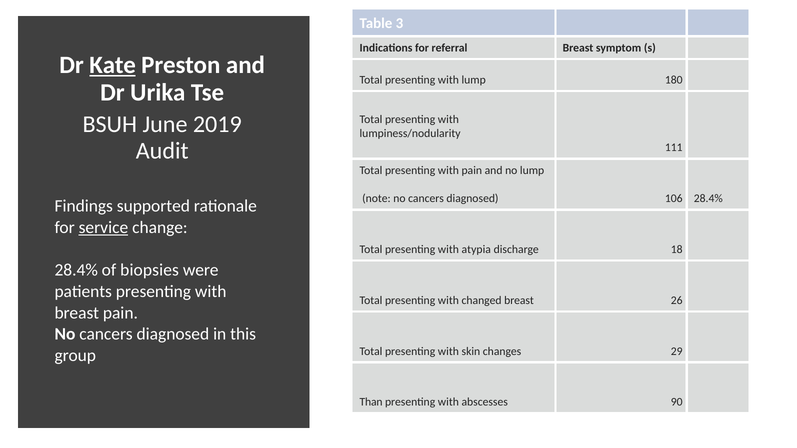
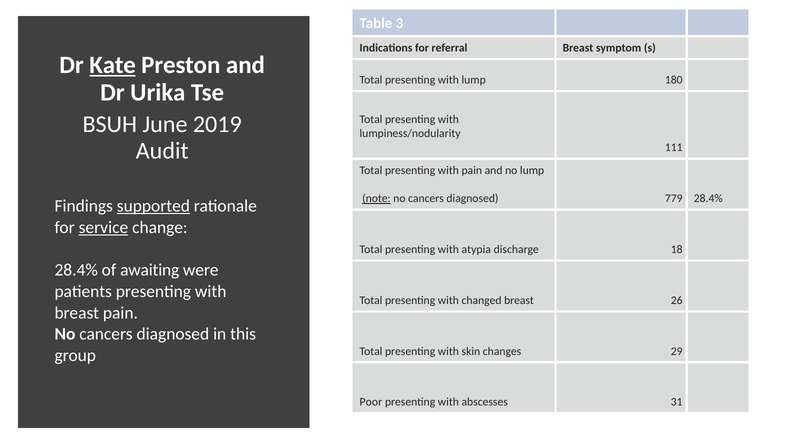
note underline: none -> present (376, 199)
106: 106 -> 779 (674, 199)
supported underline: none -> present (153, 206)
biopsies: biopsies -> awaiting (150, 270)
Than: Than -> Poor (371, 402)
90: 90 -> 31 (677, 402)
